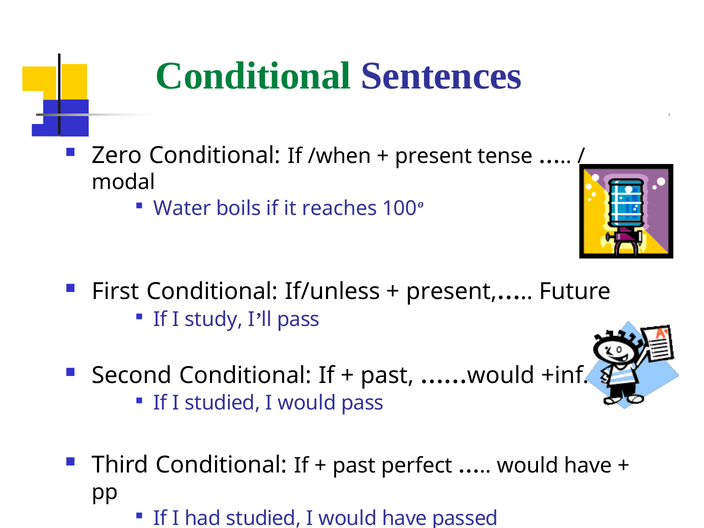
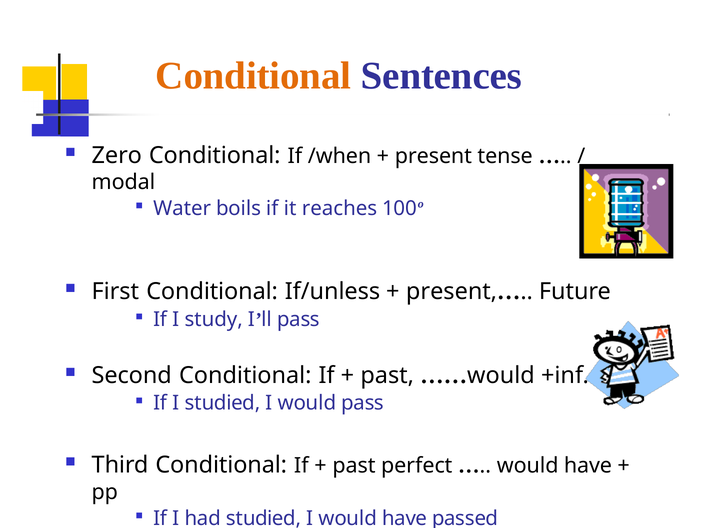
Conditional colour: green -> orange (253, 76)
